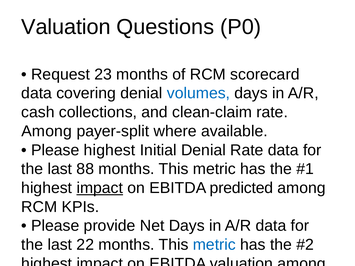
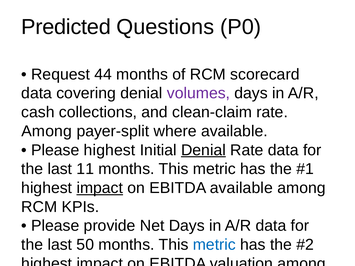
Valuation: Valuation -> Predicted (66, 27)
23: 23 -> 44 (103, 74)
volumes colour: blue -> purple (198, 93)
Denial underline: none -> present (203, 150)
88: 88 -> 11 (85, 169)
EBITDA predicted: predicted -> available (241, 188)
22: 22 -> 50 (85, 245)
